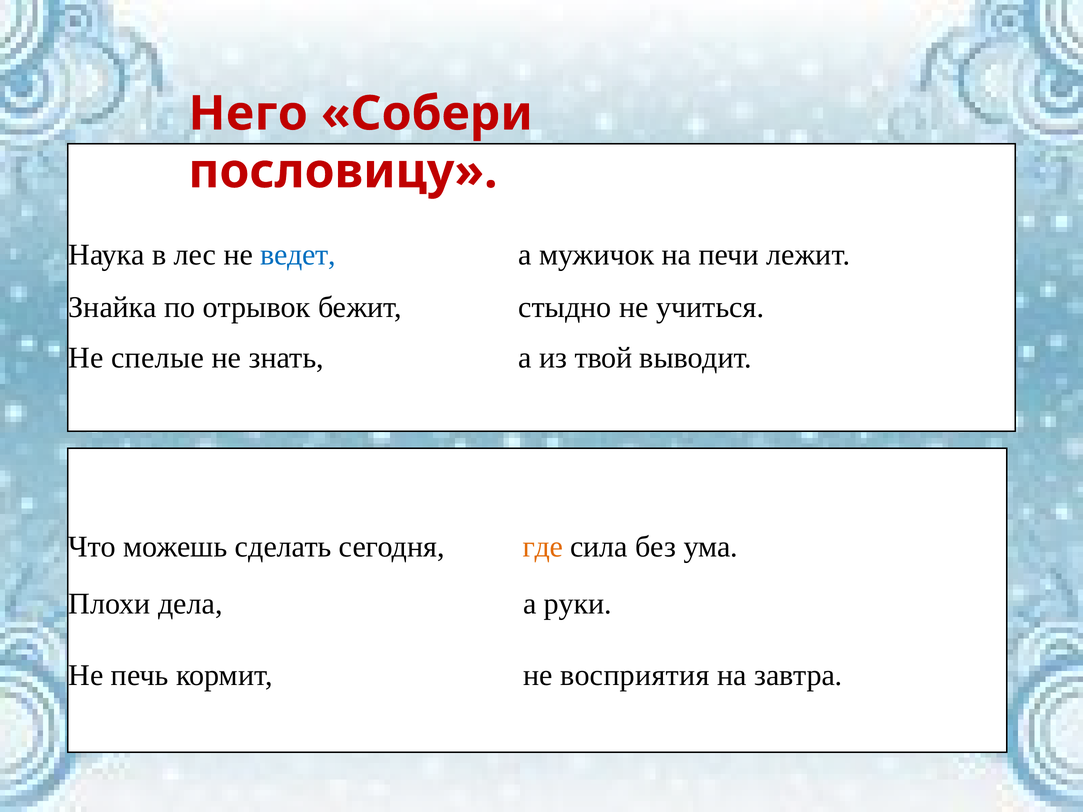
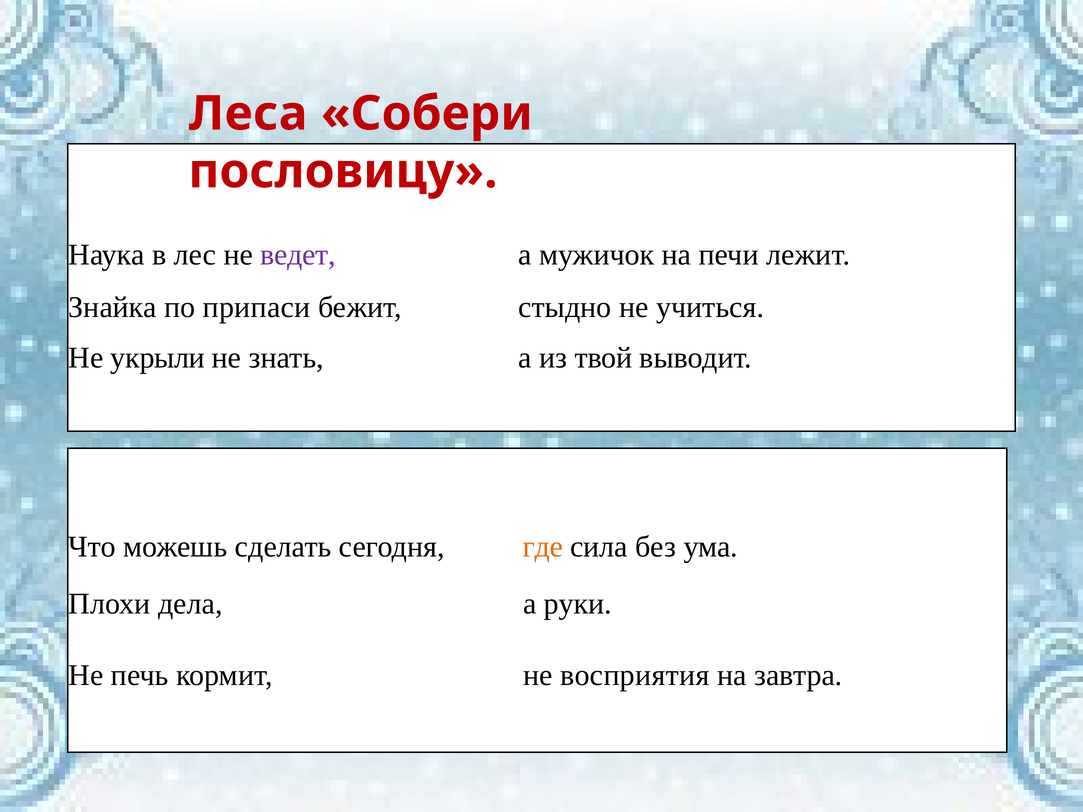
Него: Него -> Леса (248, 114)
ведет colour: blue -> purple (298, 255)
отрывок: отрывок -> припаси (257, 307)
спелые: спелые -> укрыли (158, 358)
